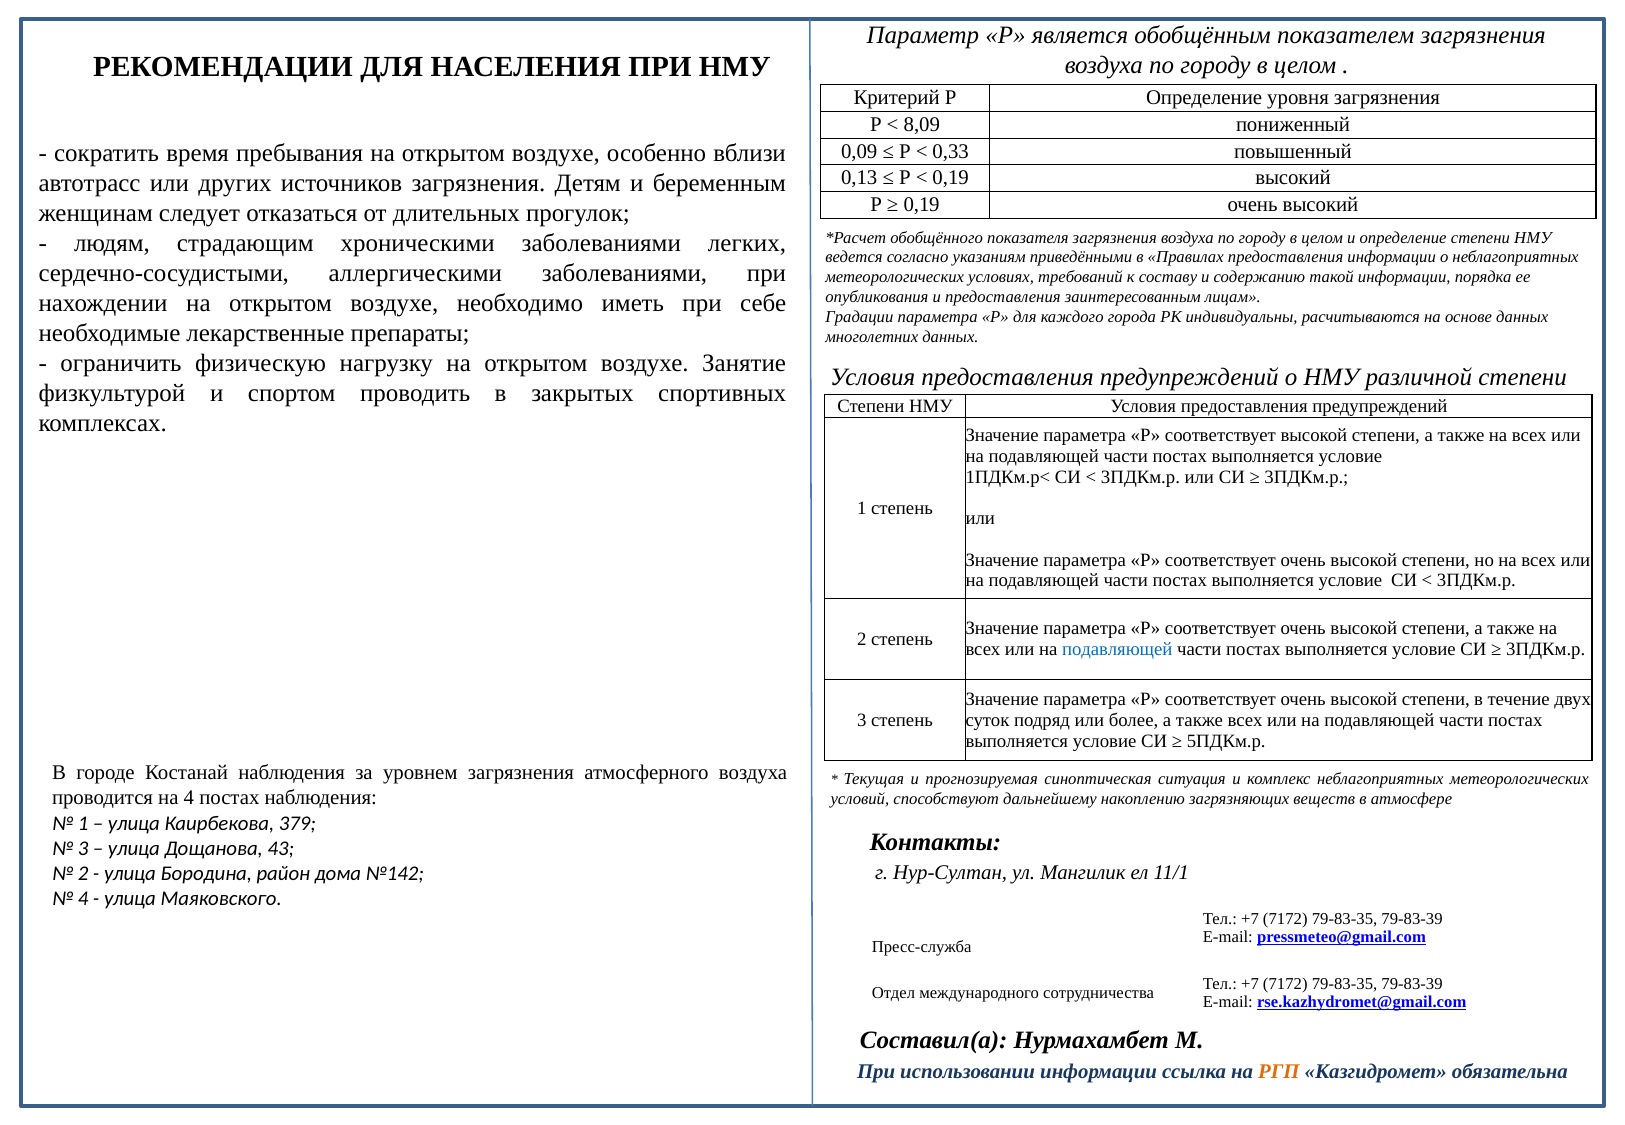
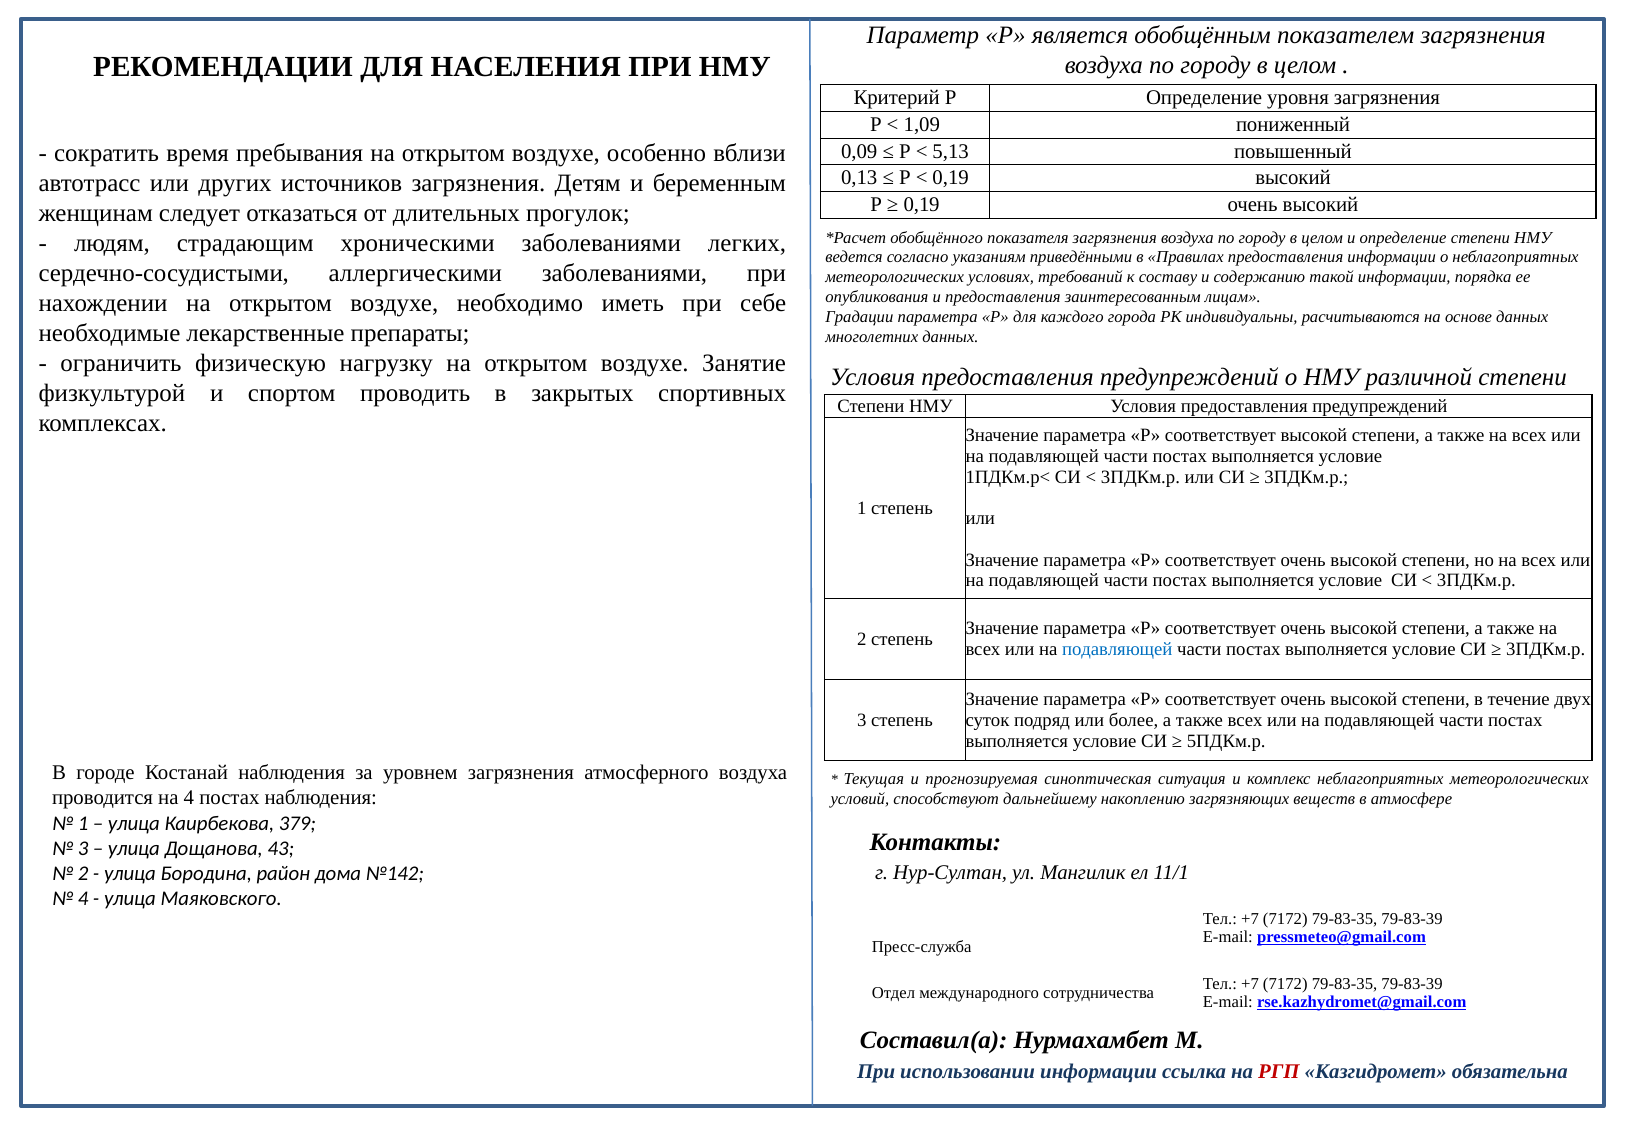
8,09: 8,09 -> 1,09 (922, 124)
0,33: 0,33 -> 5,13 (951, 151)
РГП colour: orange -> red (1279, 1071)
